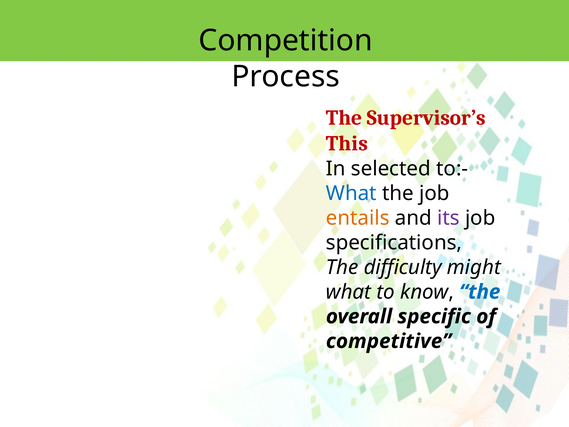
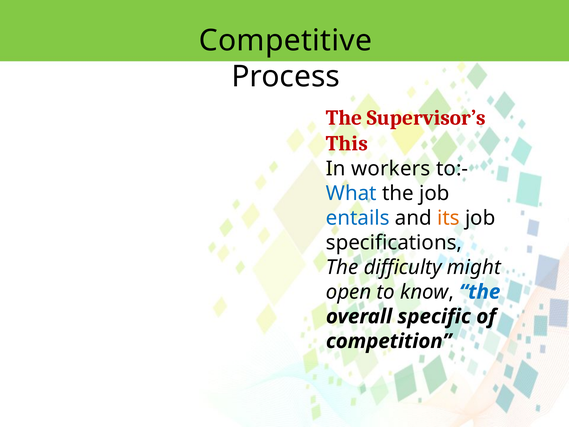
Competition: Competition -> Competitive (285, 41)
selected: selected -> workers (391, 169)
entails colour: orange -> blue (358, 218)
its colour: purple -> orange (448, 218)
what: what -> open (349, 292)
competitive: competitive -> competition (389, 341)
